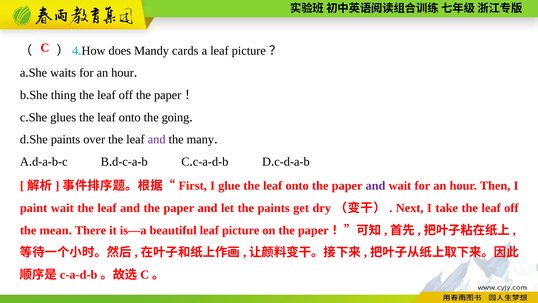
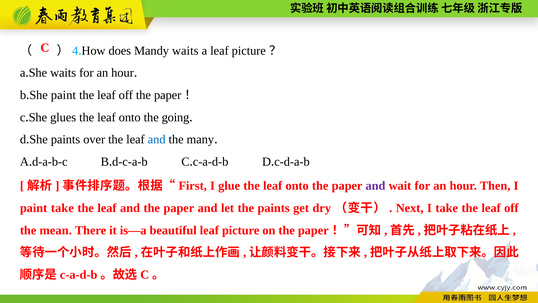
Mandy cards: cards -> waits (185, 51)
thing: thing -> paint (63, 95)
and colour: purple -> blue (157, 139)
paint wait: wait -> take (62, 208)
